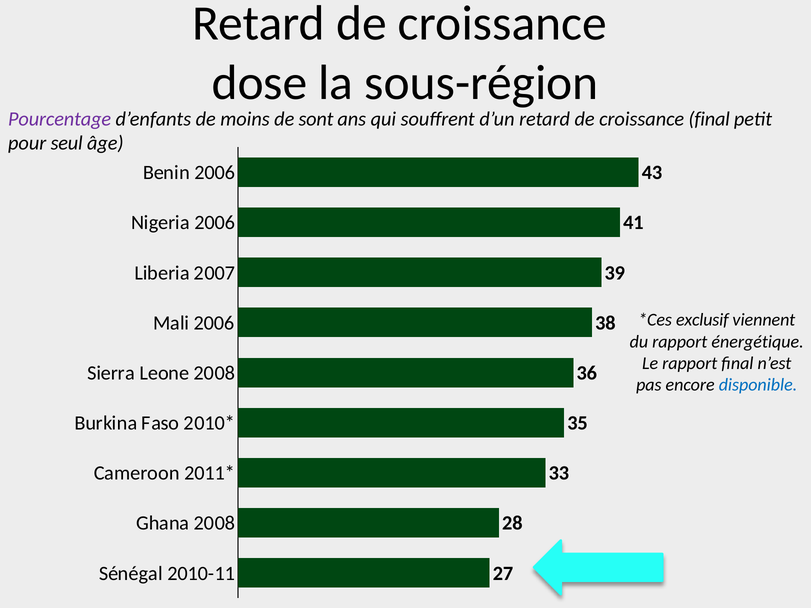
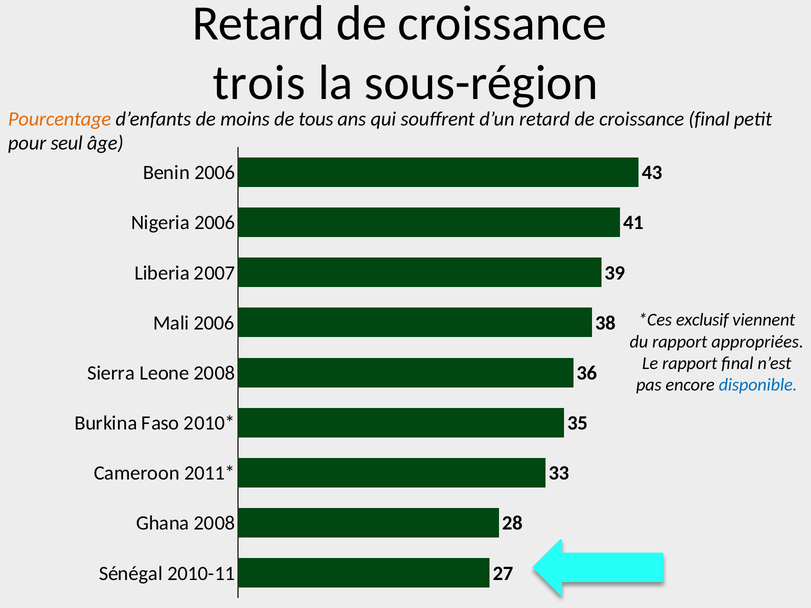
dose: dose -> trois (259, 83)
Pourcentage colour: purple -> orange (60, 119)
sont: sont -> tous (316, 119)
énergétique: énergétique -> appropriées (758, 342)
